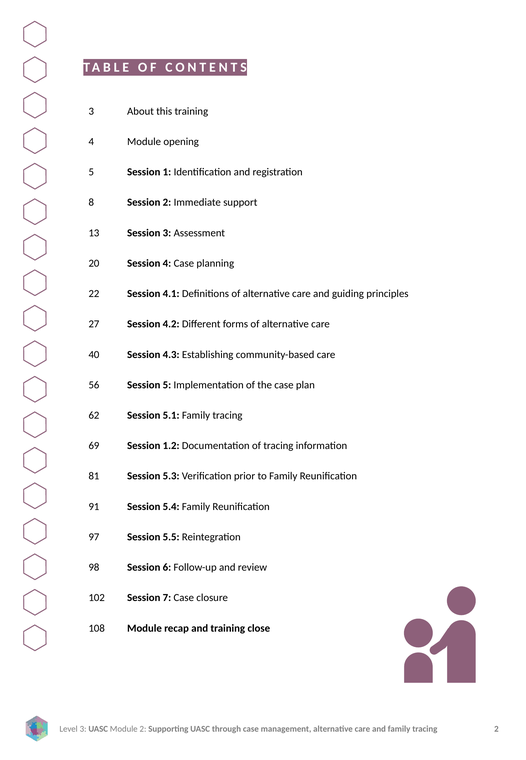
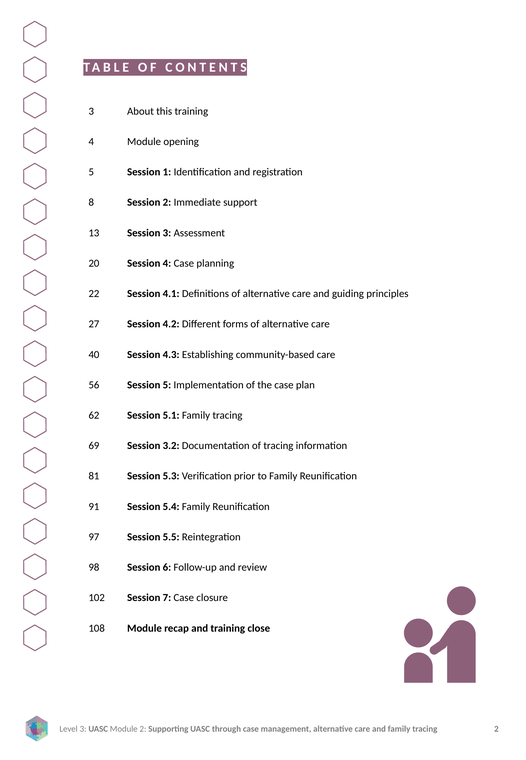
1.2: 1.2 -> 3.2 (171, 446)
